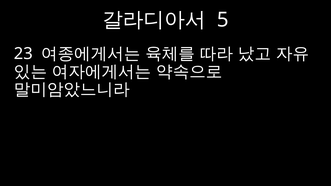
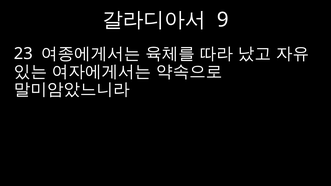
5: 5 -> 9 (223, 20)
